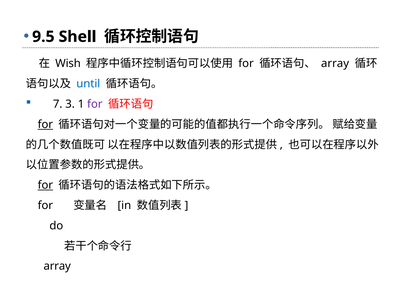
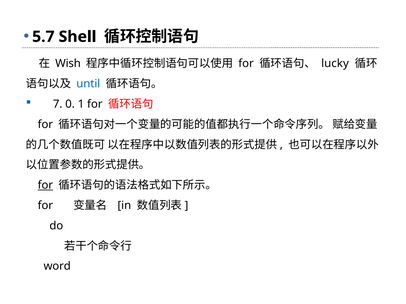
9.5: 9.5 -> 5.7 (43, 37)
array: array -> lucky (335, 64)
3: 3 -> 0 (70, 104)
for colour: purple -> black (95, 104)
for underline: present -> none (45, 125)
array: array -> word (57, 267)
